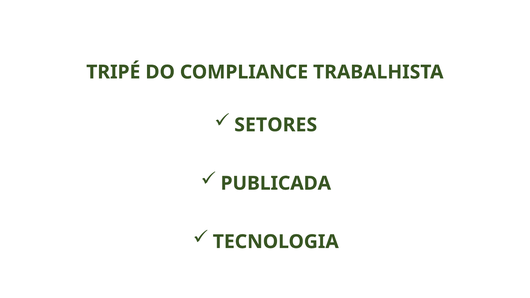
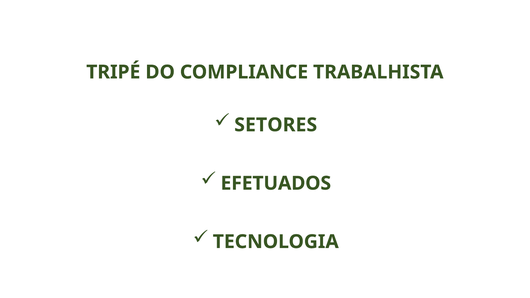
PUBLICADA: PUBLICADA -> EFETUADOS (276, 183)
